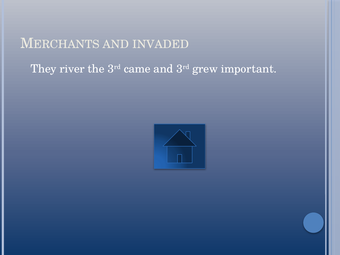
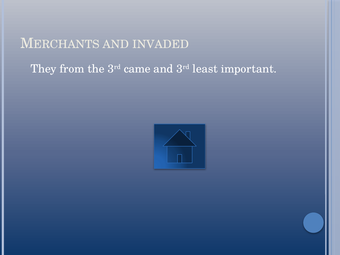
river: river -> from (72, 69)
grew: grew -> least (205, 69)
